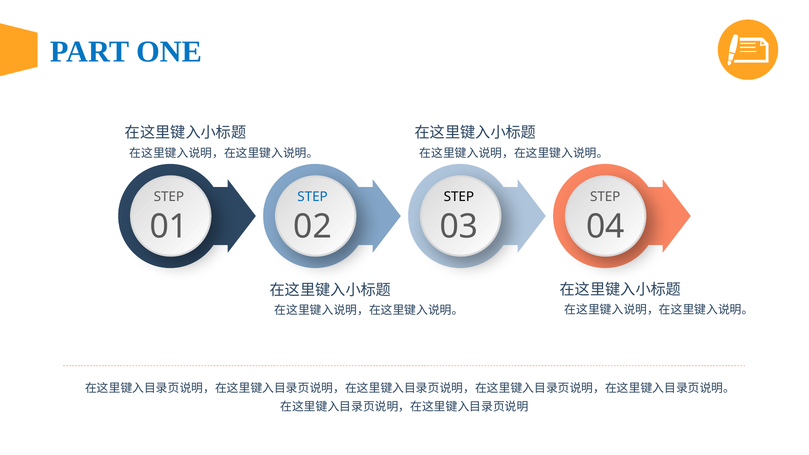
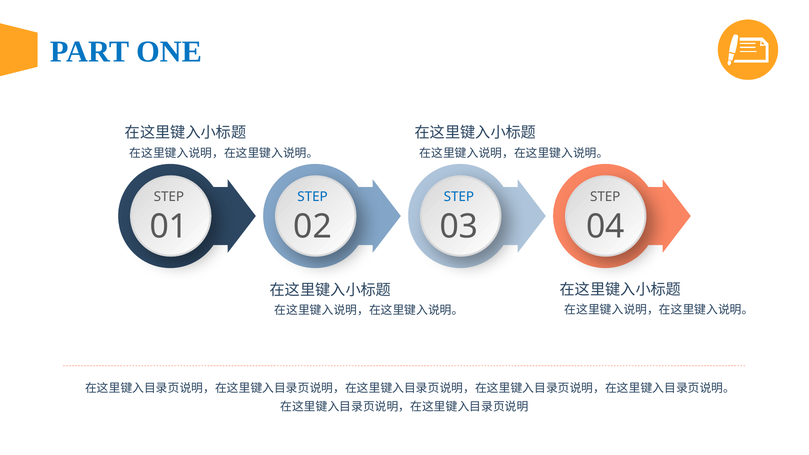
STEP colour: black -> blue (459, 197)
